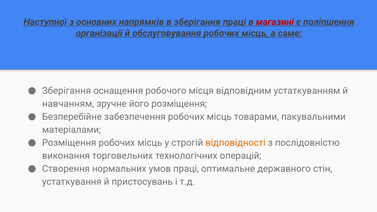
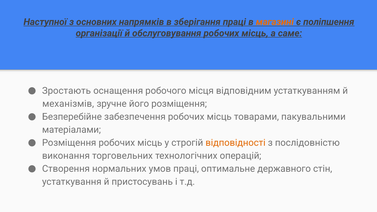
магазині colour: red -> orange (275, 22)
Зберігання: Зберігання -> Зростають (66, 91)
навчанням: навчанням -> механізмів (68, 104)
